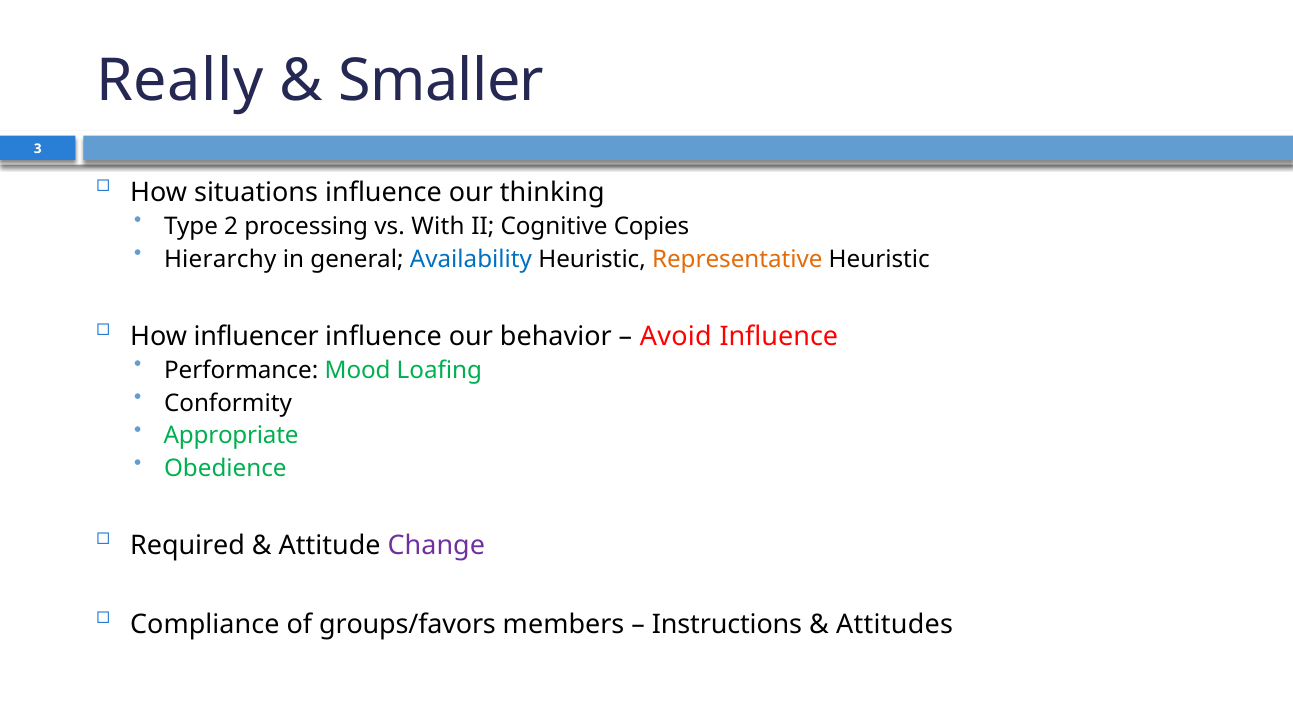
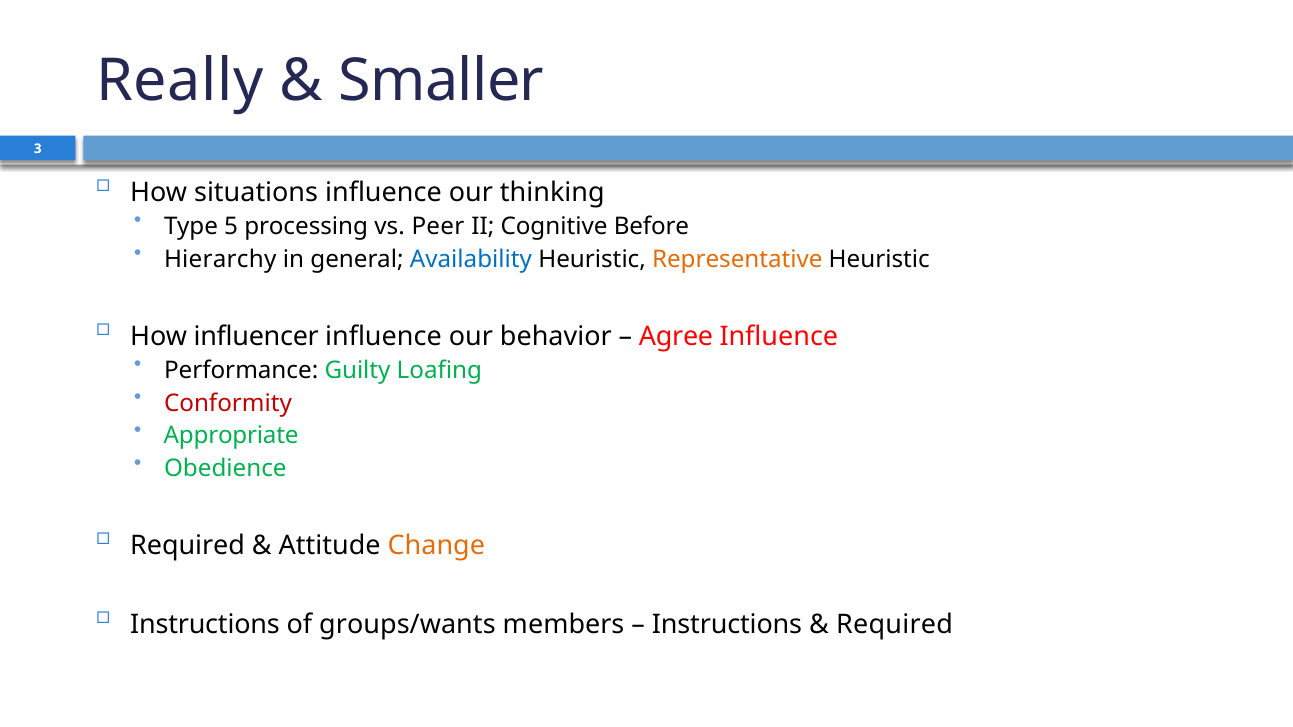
2: 2 -> 5 (231, 226)
With: With -> Peer (438, 226)
Copies: Copies -> Before (652, 226)
Avoid: Avoid -> Agree (676, 337)
Mood: Mood -> Guilty (358, 371)
Conformity colour: black -> red (228, 403)
Change colour: purple -> orange (436, 546)
Compliance: Compliance -> Instructions (205, 625)
groups/favors: groups/favors -> groups/wants (407, 625)
Attitudes: Attitudes -> Required (895, 625)
